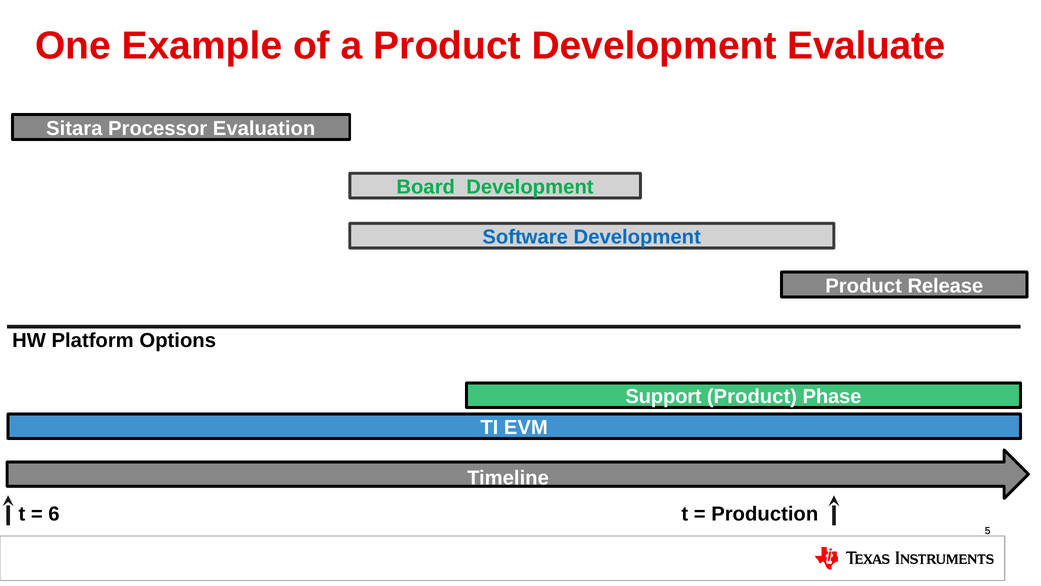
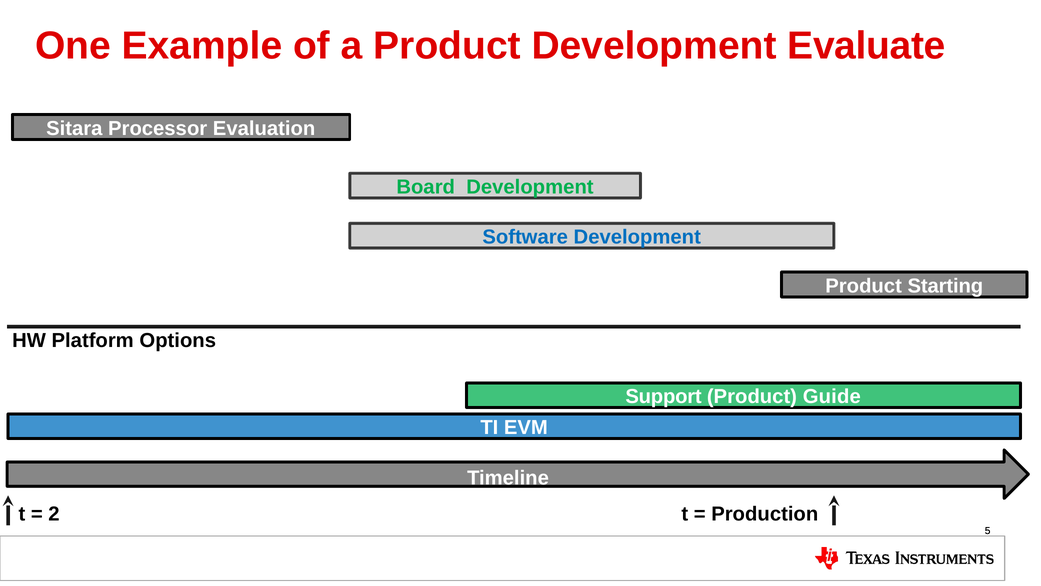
Release: Release -> Starting (945, 286)
Phase: Phase -> Guide (832, 396)
6: 6 -> 2 (54, 514)
